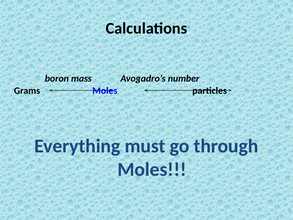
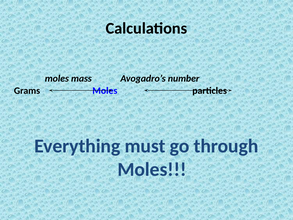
boron: boron -> moles (57, 78)
